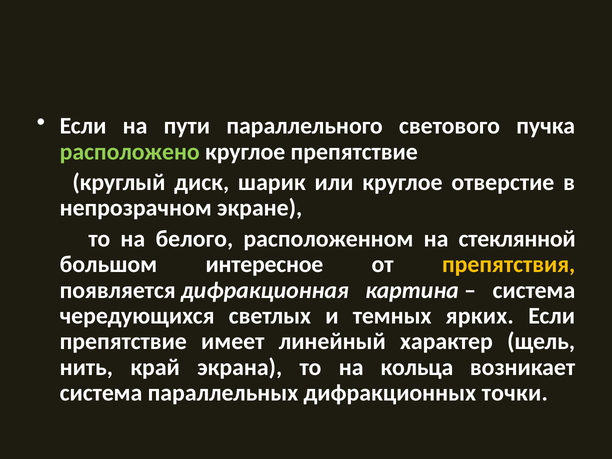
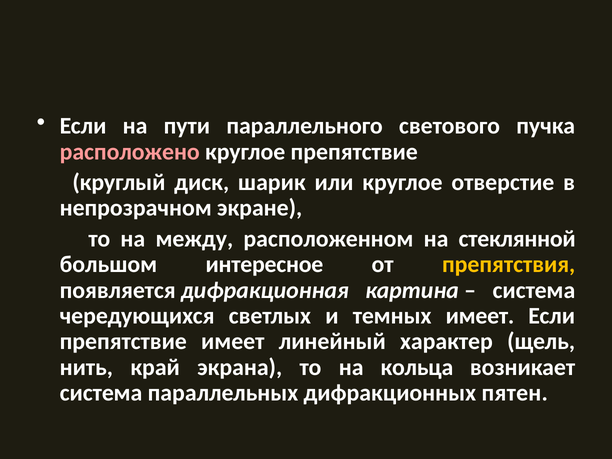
расположено colour: light green -> pink (130, 152)
белого: белого -> между (194, 239)
темных ярких: ярких -> имеет (480, 316)
точки: точки -> пятен (515, 393)
